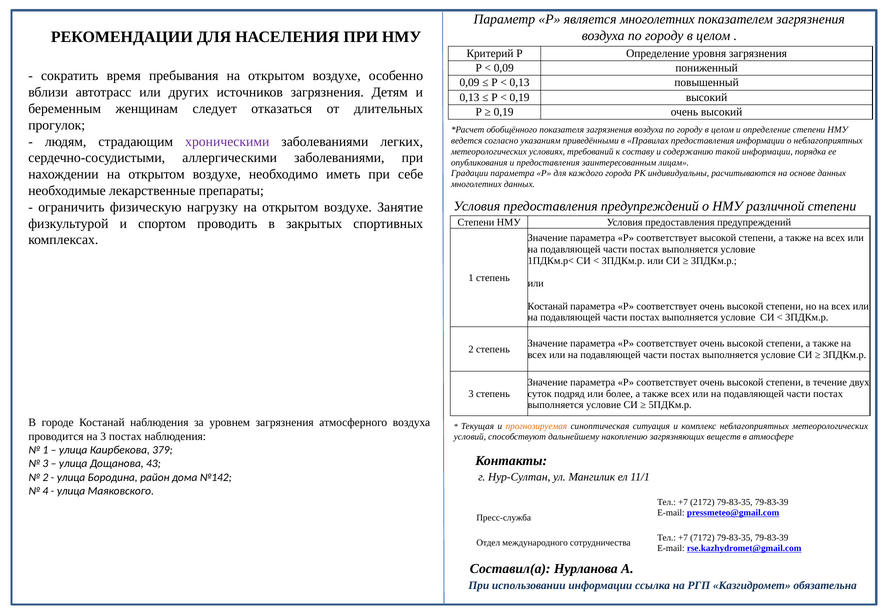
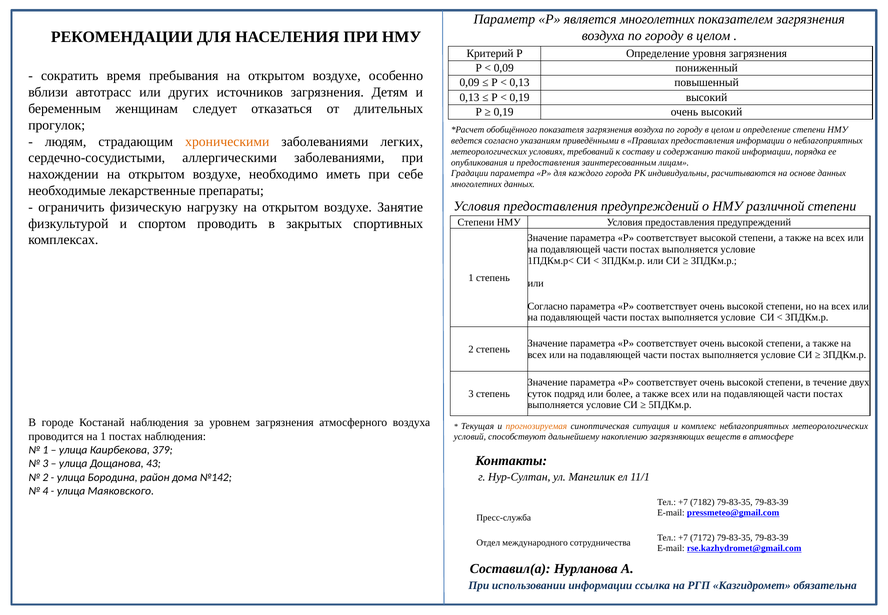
хроническими colour: purple -> orange (227, 141)
Костанай: Костанай -> Согласно (548, 306)
на 3: 3 -> 1 (103, 436)
2172: 2172 -> 7182 (702, 502)
